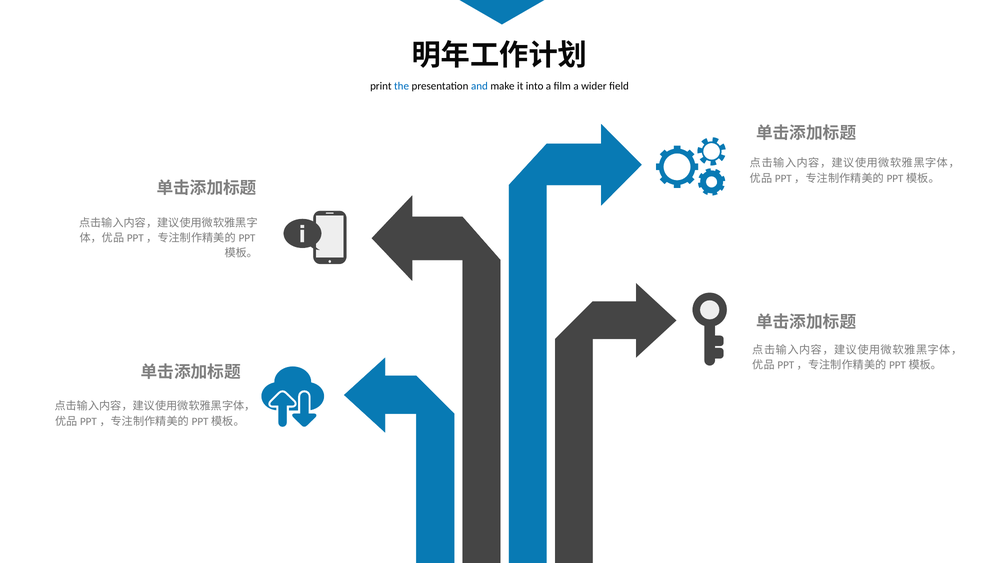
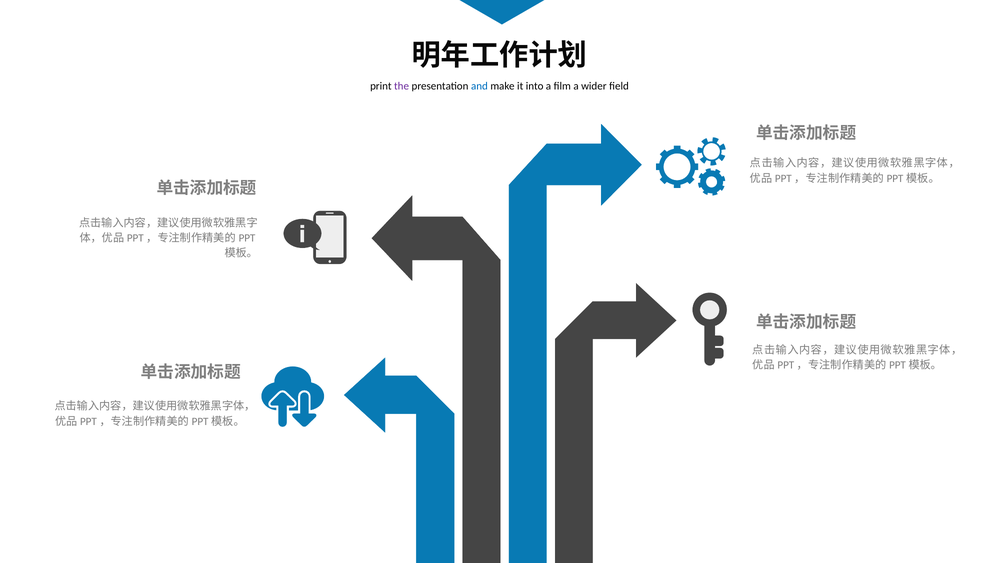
the colour: blue -> purple (402, 86)
